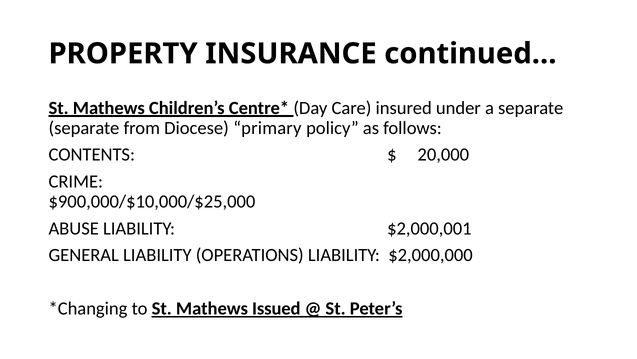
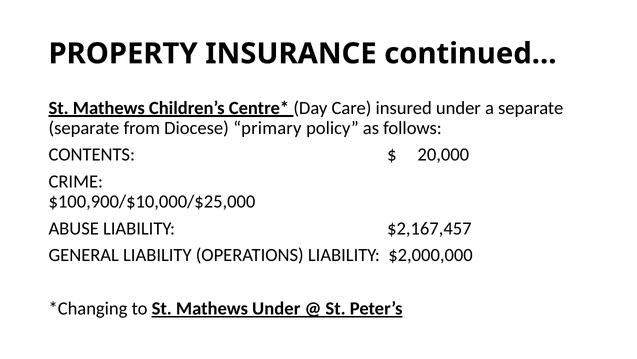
$900,000/$10,000/$25,000: $900,000/$10,000/$25,000 -> $100,900/$10,000/$25,000 (152, 201)
$2,000,001: $2,000,001 -> $2,167,457 (429, 228)
Mathews Issued: Issued -> Under (276, 308)
